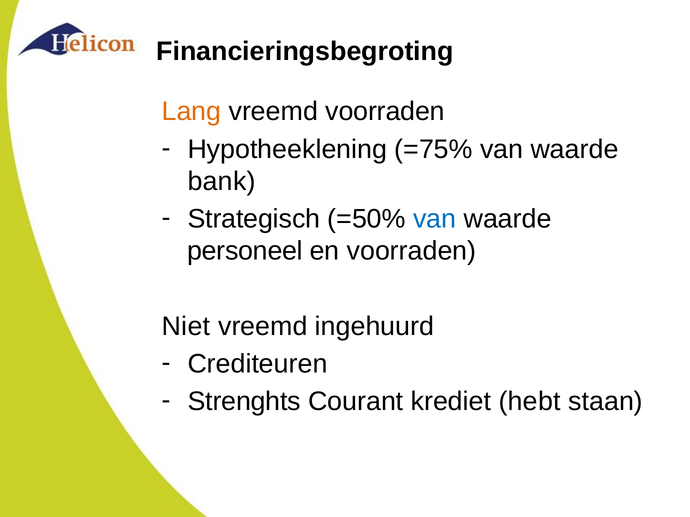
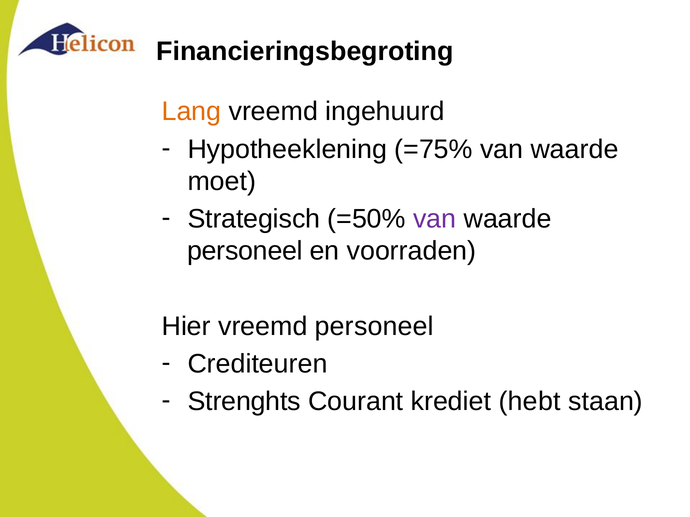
vreemd voorraden: voorraden -> ingehuurd (385, 112)
bank: bank -> moet (222, 182)
van colour: blue -> purple (435, 219)
Niet: Niet -> Hier (186, 327)
vreemd ingehuurd: ingehuurd -> personeel (374, 327)
